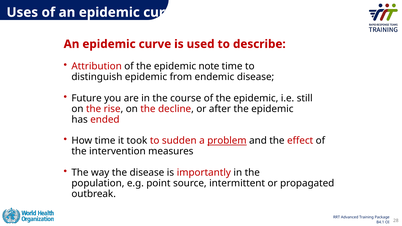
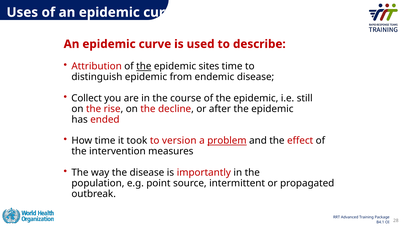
the underline: none -> present (144, 66)
note: note -> sites (209, 66)
Future: Future -> Collect (87, 98)
sudden: sudden -> version (179, 141)
